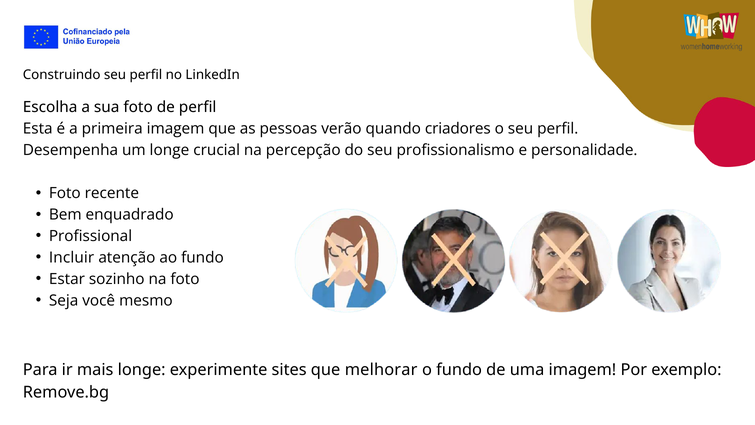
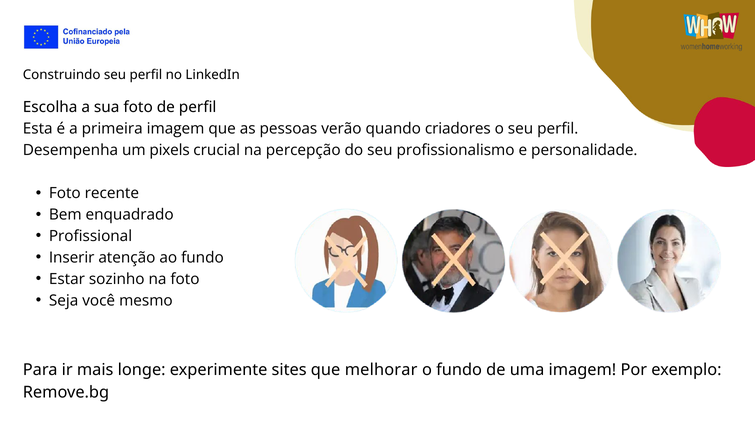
um longe: longe -> pixels (170, 150)
Incluir: Incluir -> Inserir (72, 258)
